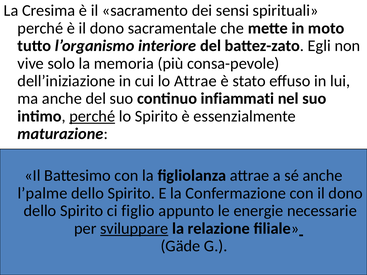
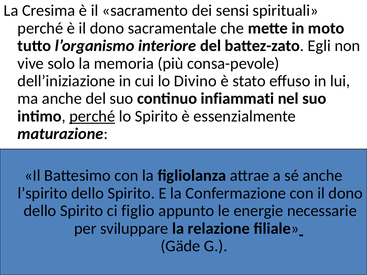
lo Attrae: Attrae -> Divino (195, 81)
l’palme: l’palme -> l’spirito (43, 193)
sviluppare underline: present -> none (134, 229)
